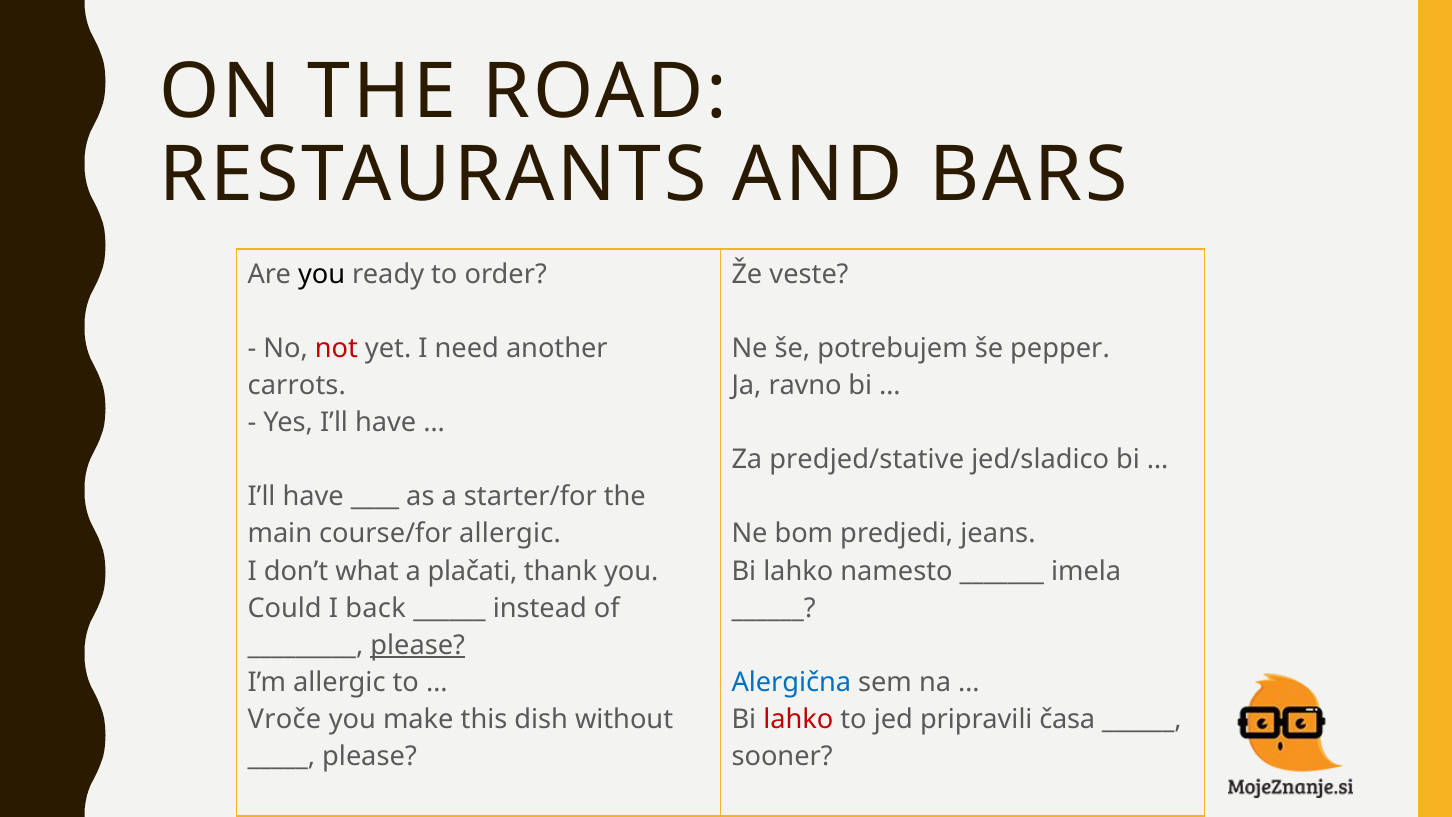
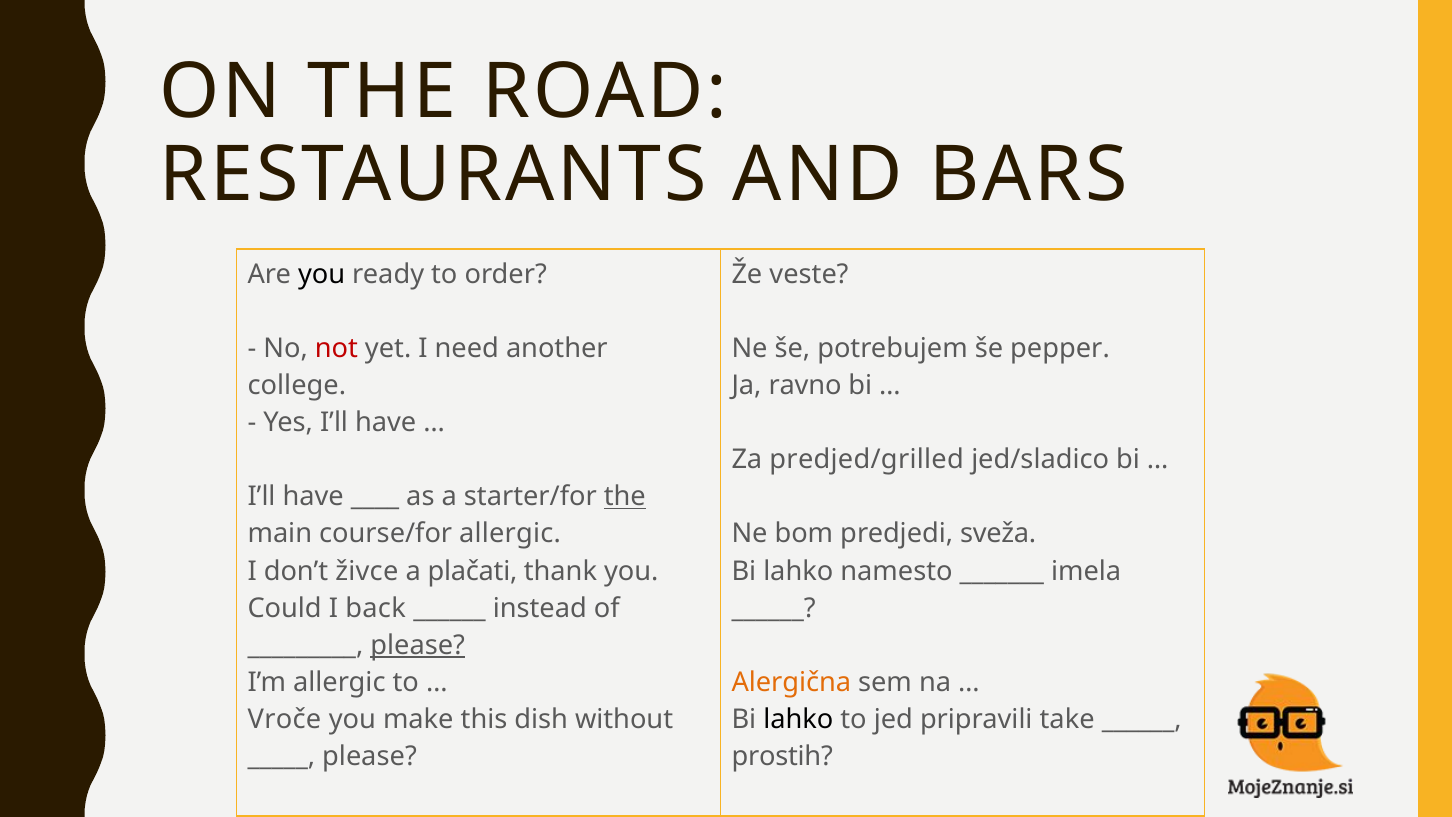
carrots: carrots -> college (297, 386)
predjed/stative: predjed/stative -> predjed/grilled (867, 460)
the underline: none -> present (625, 497)
jeans: jeans -> sveža (998, 534)
what: what -> živce (367, 571)
Alergična colour: blue -> orange (791, 682)
lahko colour: red -> black (798, 719)
časa: časa -> take (1067, 719)
sooner: sooner -> prostih (782, 756)
